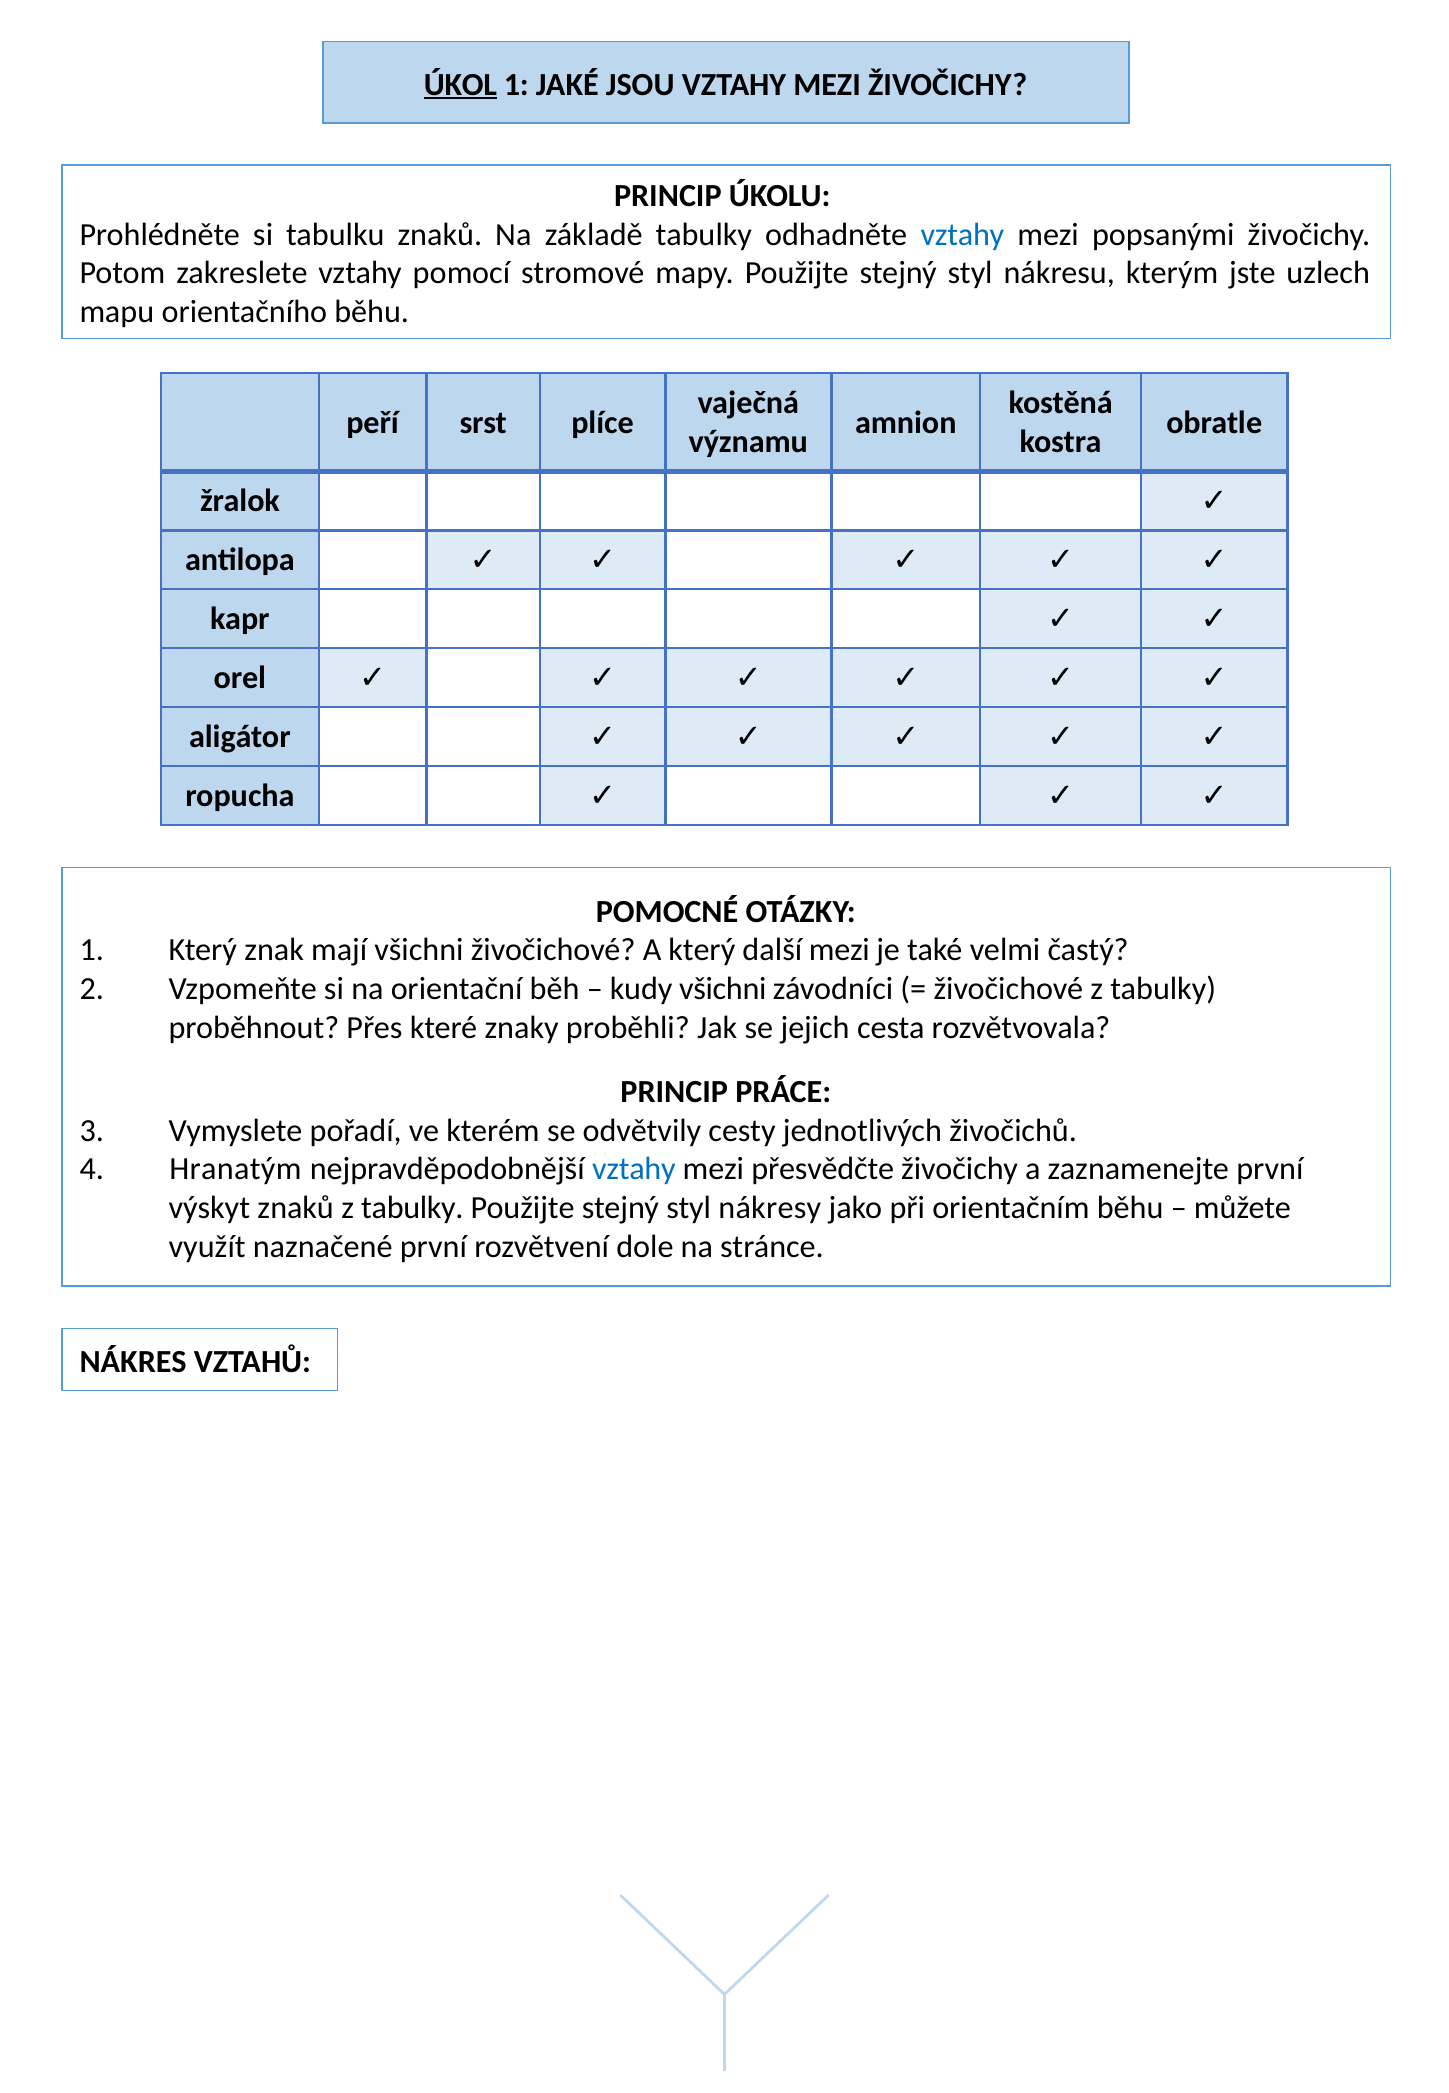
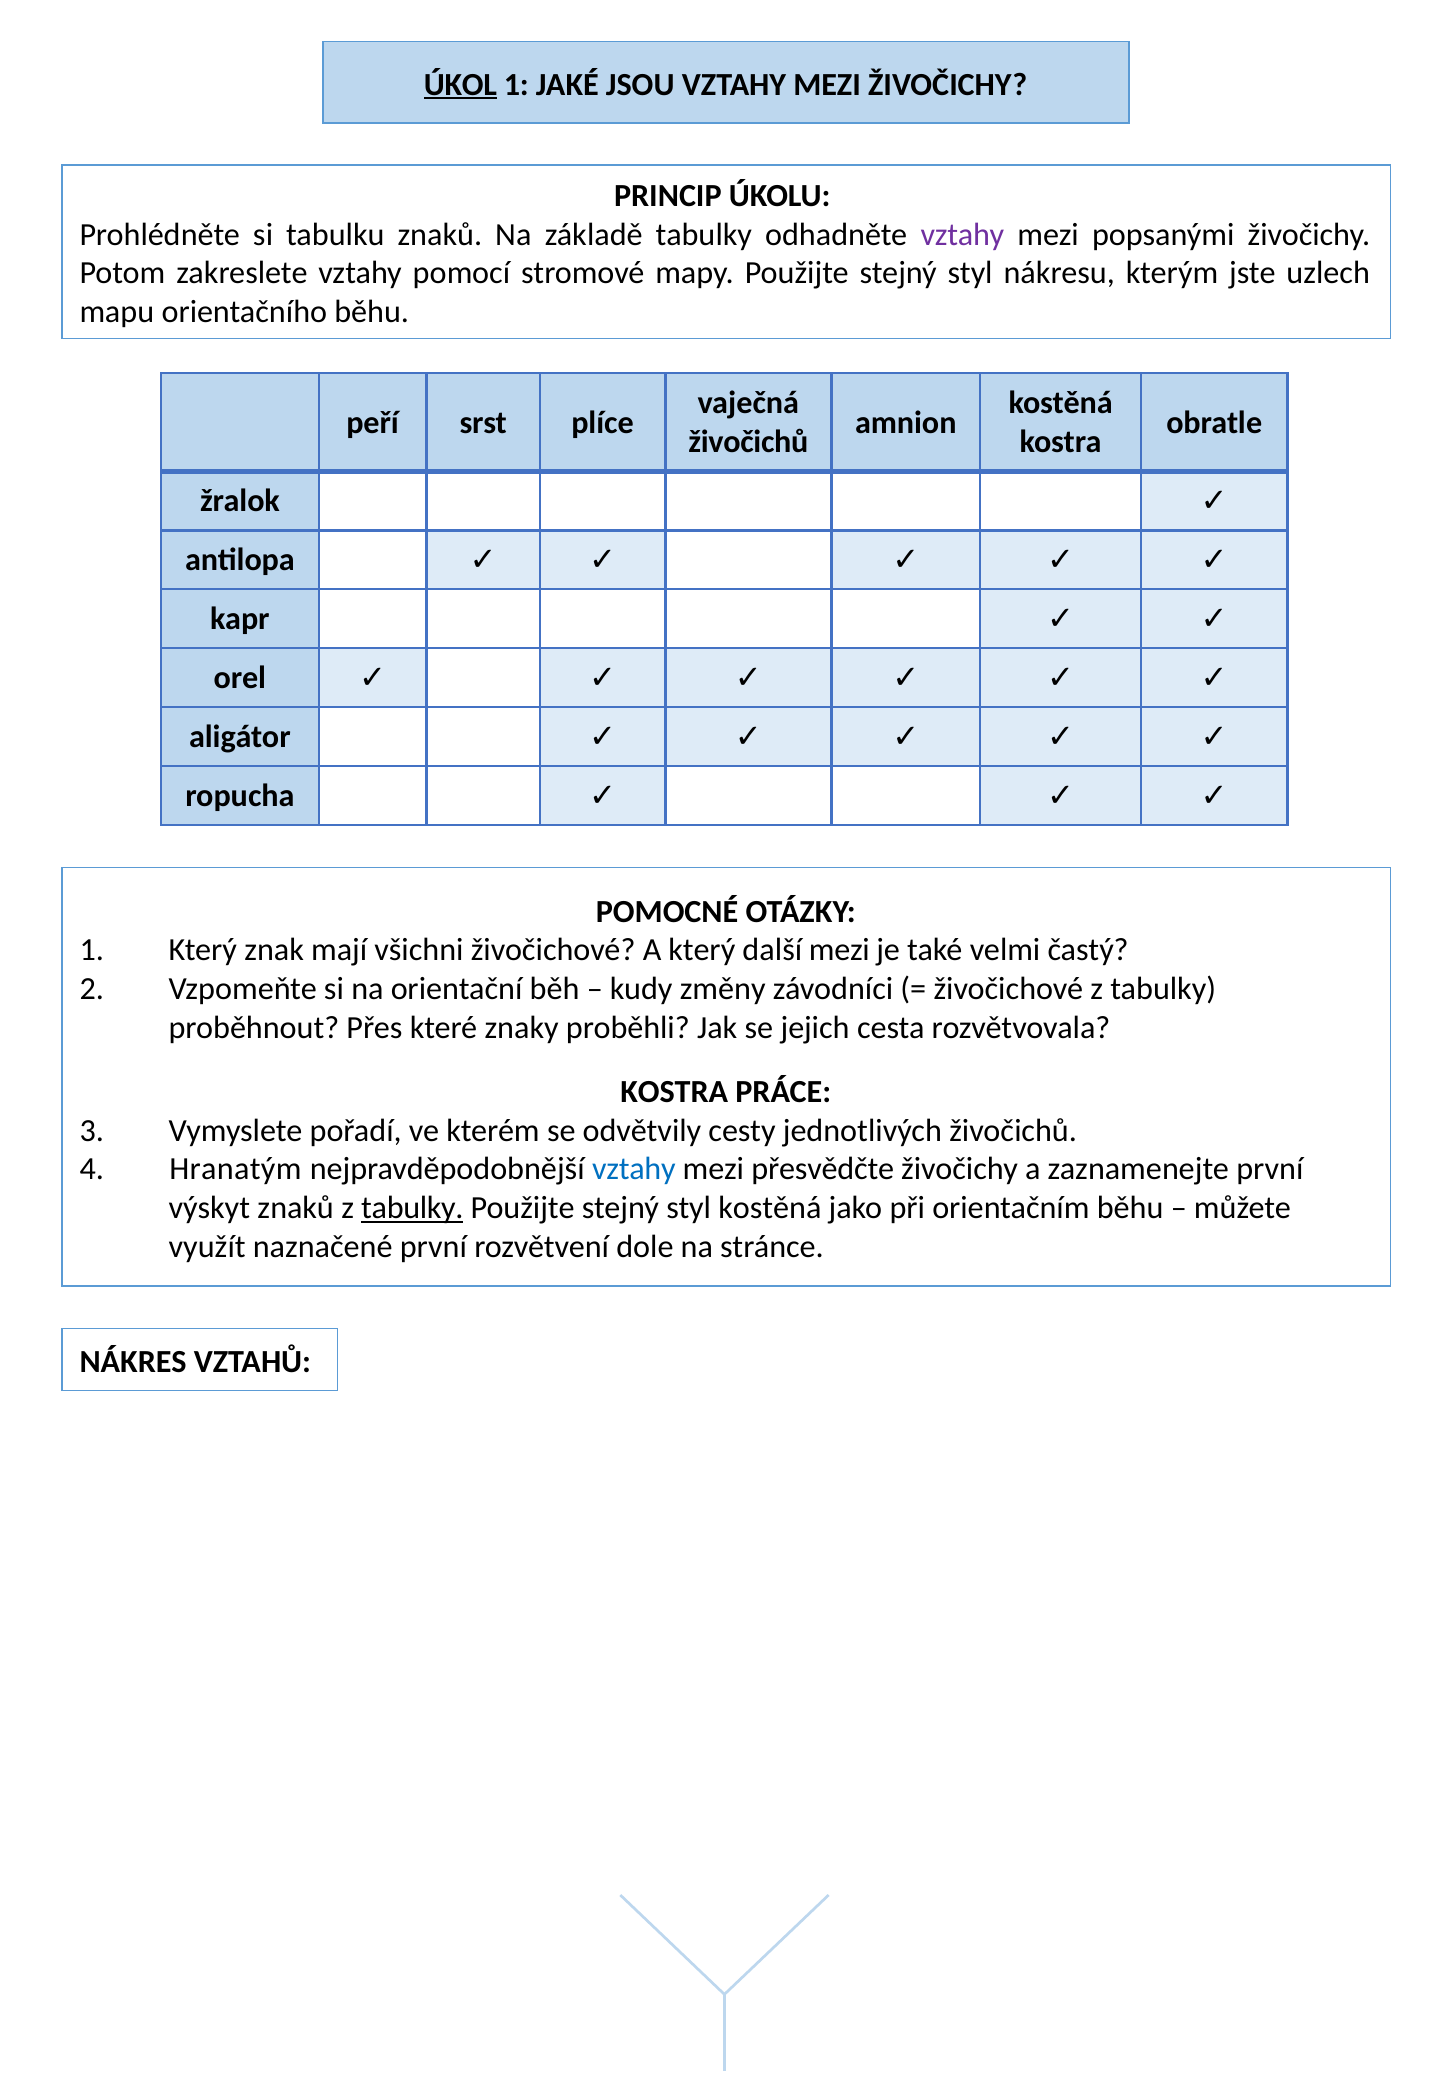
vztahy colour: blue -> purple (962, 235)
významu: významu -> živočichů (748, 442)
kudy všichni: všichni -> změny (723, 989)
PRINCIP: PRINCIP -> KOSTRA (674, 1092)
tabulky underline: none -> present (412, 1208)
styl nákresy: nákresy -> kostěná (770, 1208)
